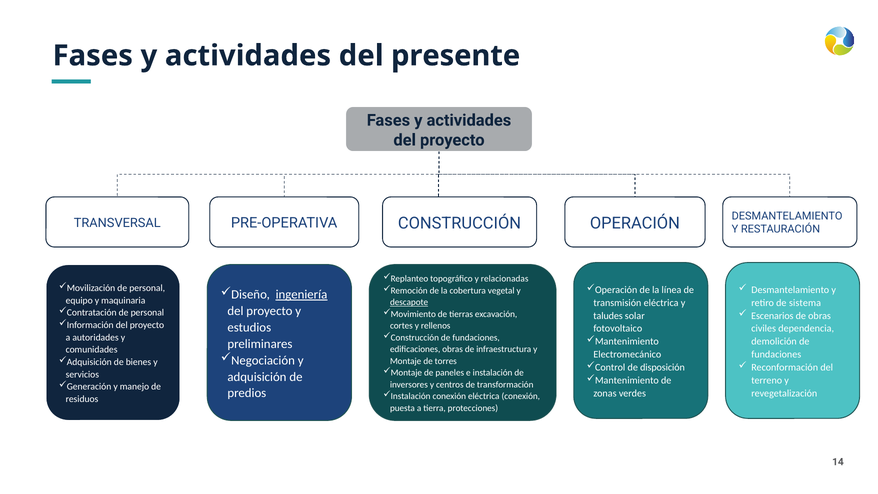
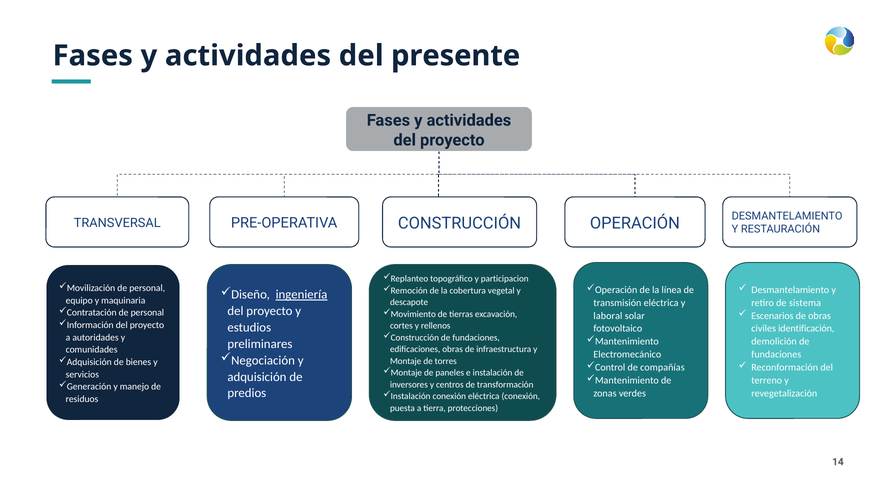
relacionadas: relacionadas -> participacion (505, 279)
descapote underline: present -> none (409, 302)
taludes: taludes -> laboral (608, 316)
dependencia: dependencia -> identificación (806, 329)
disposición: disposición -> compañías (662, 367)
